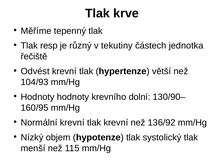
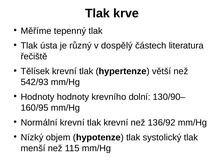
resp: resp -> ústa (49, 46)
tekutiny: tekutiny -> dospělý (117, 46)
jednotka: jednotka -> literatura (186, 46)
Odvést: Odvést -> Tělísek (35, 71)
104/93: 104/93 -> 542/93 (35, 82)
